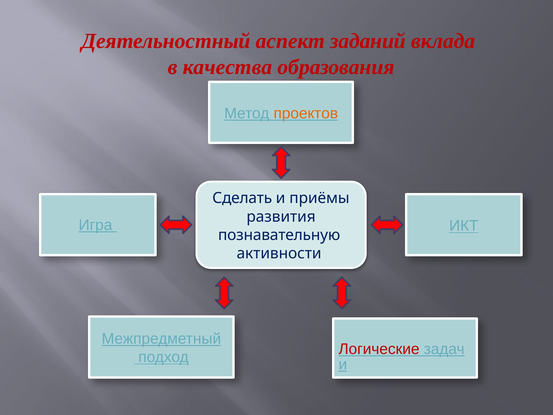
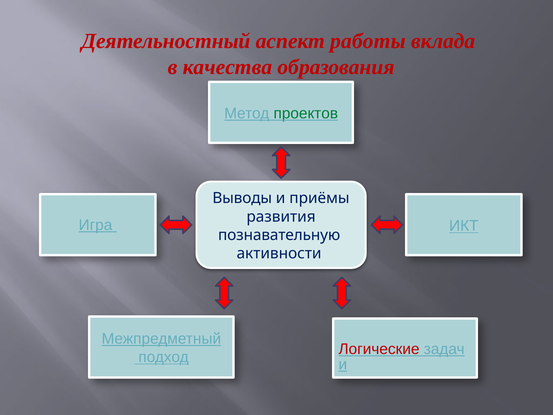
заданий: заданий -> работы (368, 41)
проектов colour: orange -> green (306, 113)
Сделать: Сделать -> Выводы (242, 198)
